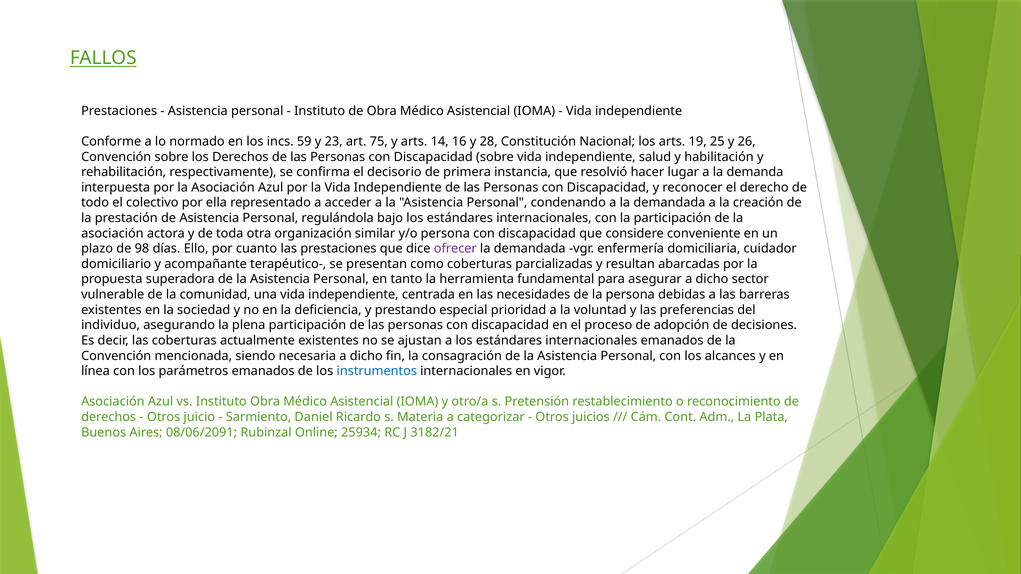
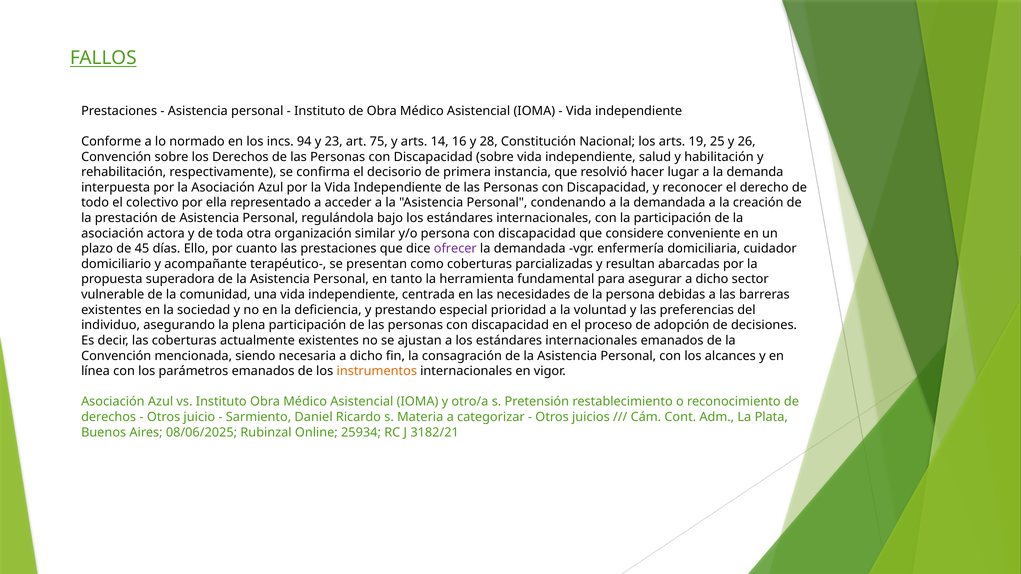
59: 59 -> 94 (304, 142)
98: 98 -> 45 (142, 249)
instrumentos colour: blue -> orange (377, 371)
08/06/2091: 08/06/2091 -> 08/06/2025 (201, 433)
